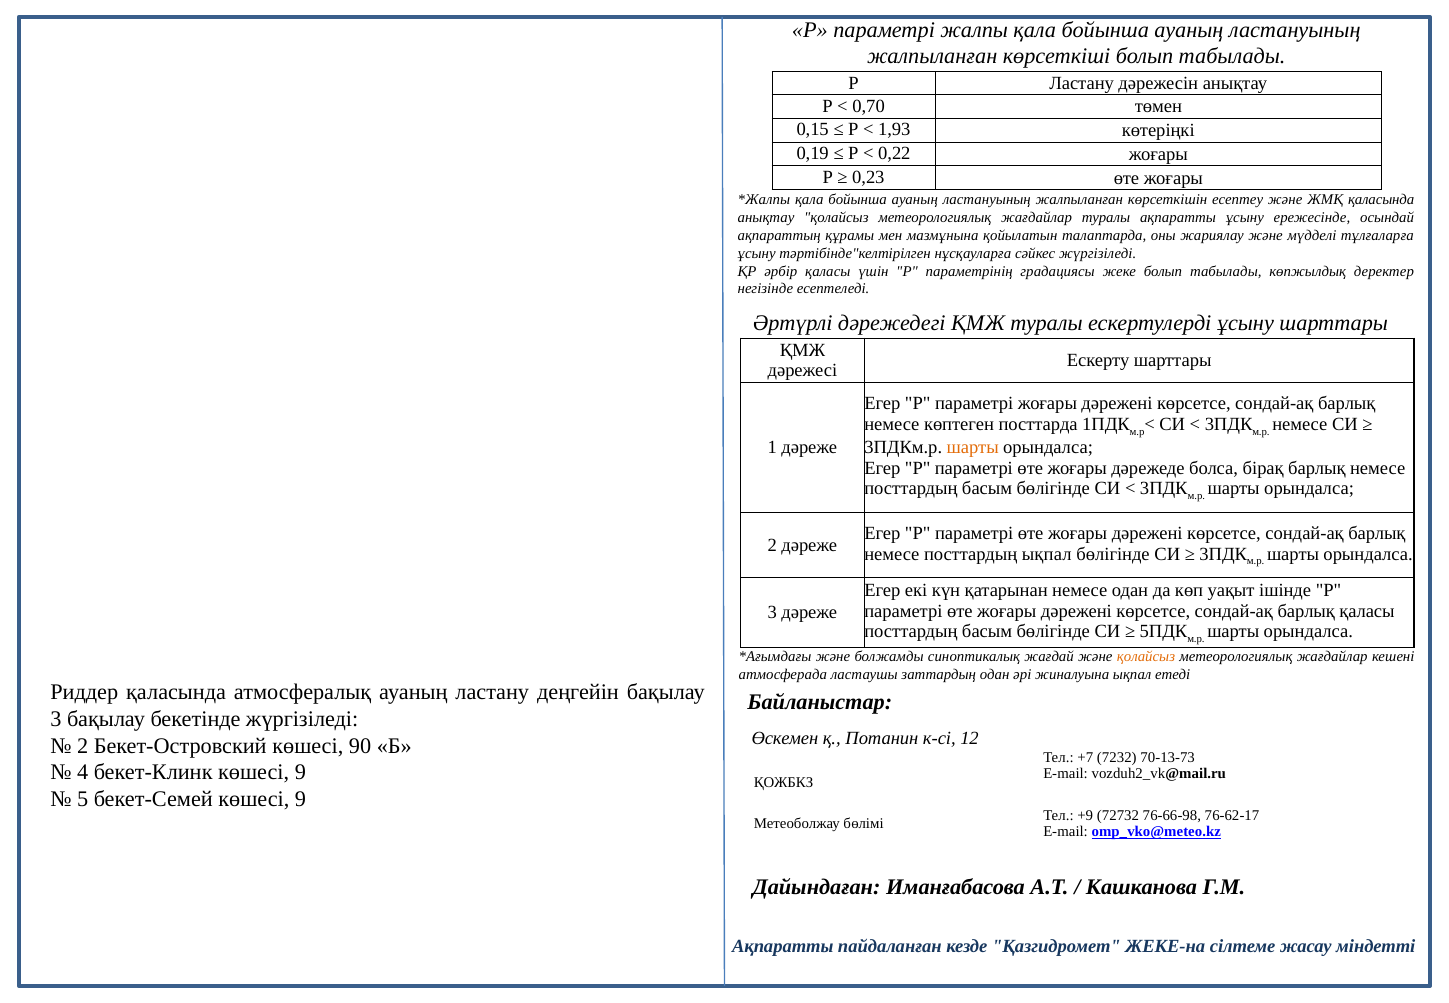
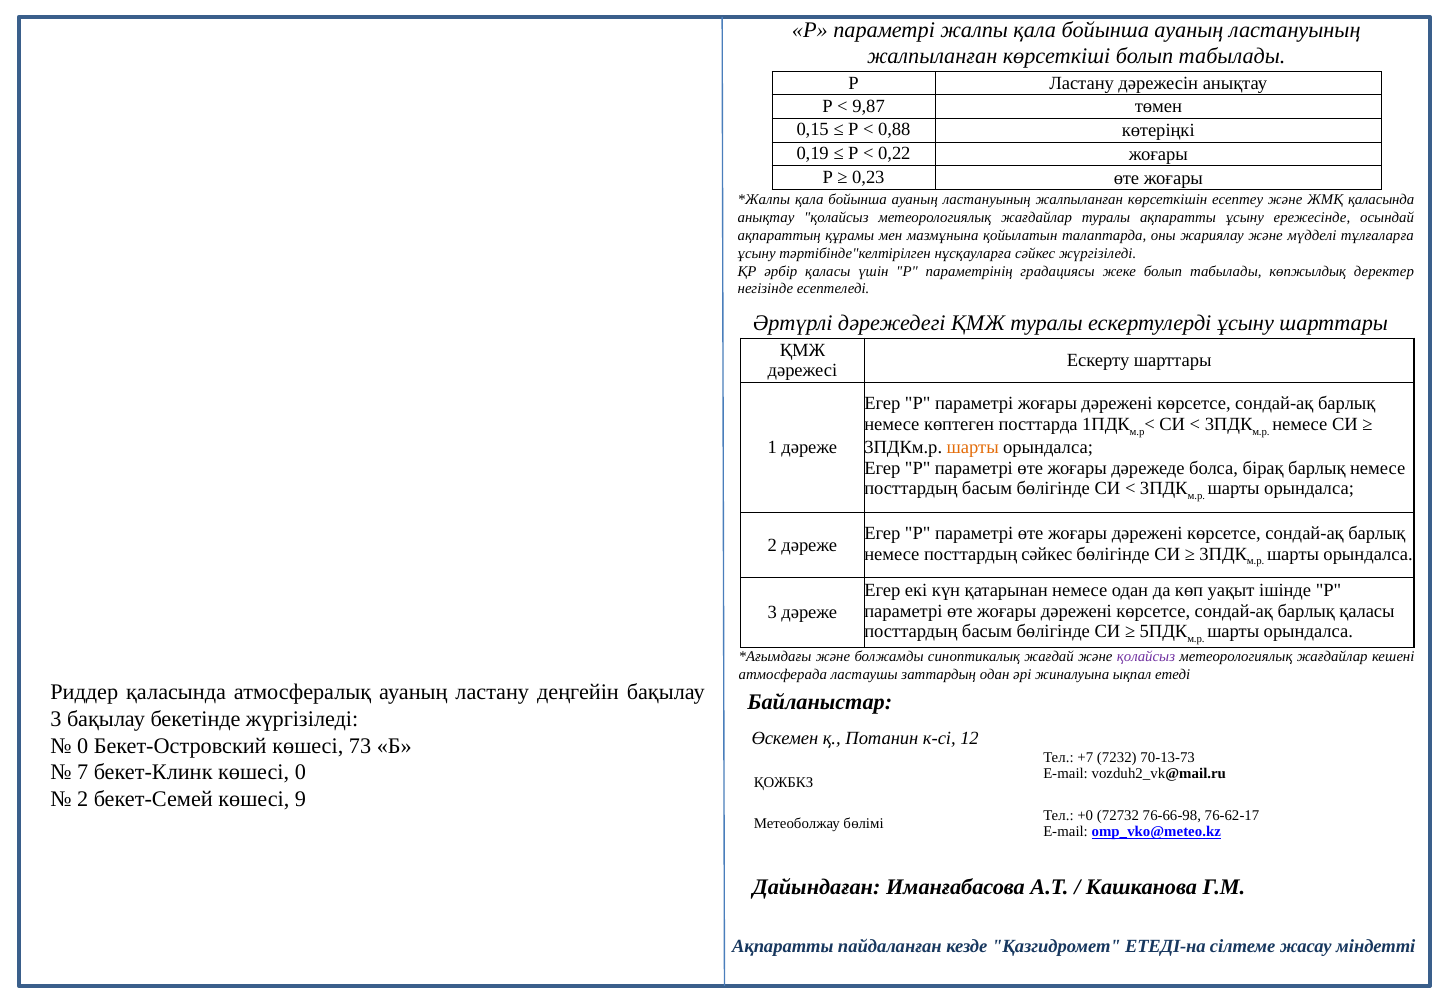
0,70: 0,70 -> 9,87 (869, 106)
1,93: 1,93 -> 0,88 (894, 130)
посттардың ықпал: ықпал -> сәйкес (1047, 554)
қолайсыз colour: orange -> purple (1146, 656)
2: 2 -> 0 (83, 746)
90: 90 -> 73 (360, 746)
4: 4 -> 7 (83, 773)
бекет-Клинк көшесі 9: 9 -> 0 (300, 773)
5: 5 -> 2 (83, 799)
+9: +9 -> +0 (1085, 816)
ЖЕКЕ-на: ЖЕКЕ-на -> ЕТЕДІ-на (1165, 947)
